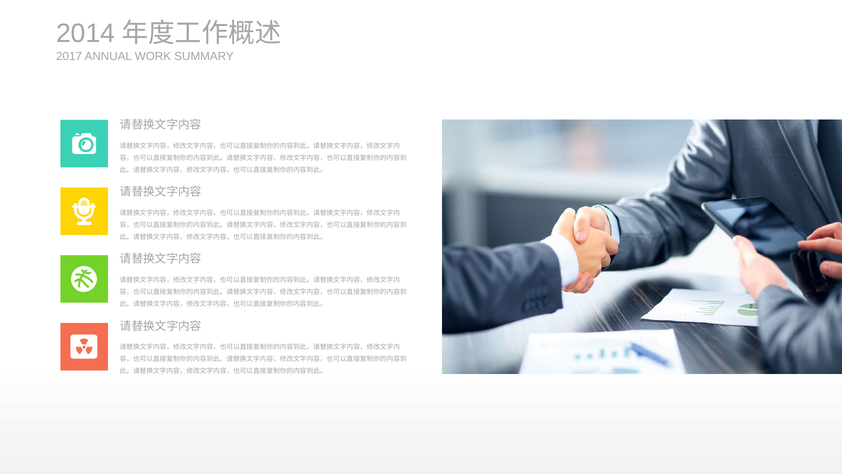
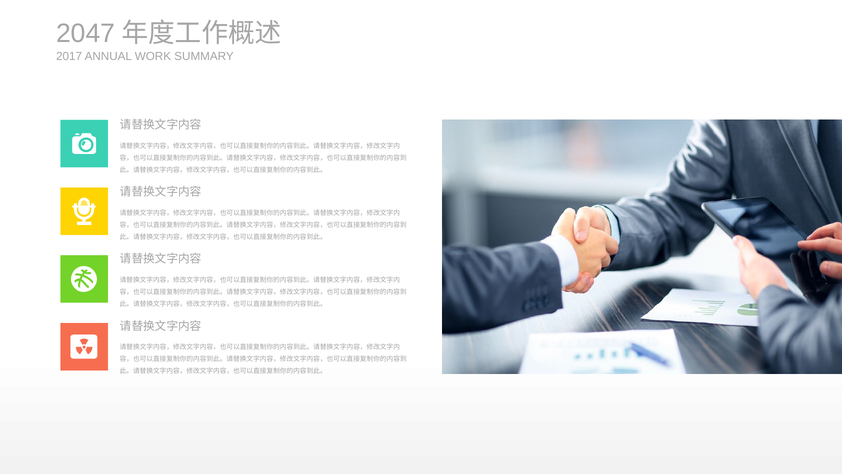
2014: 2014 -> 2047 (86, 33)
